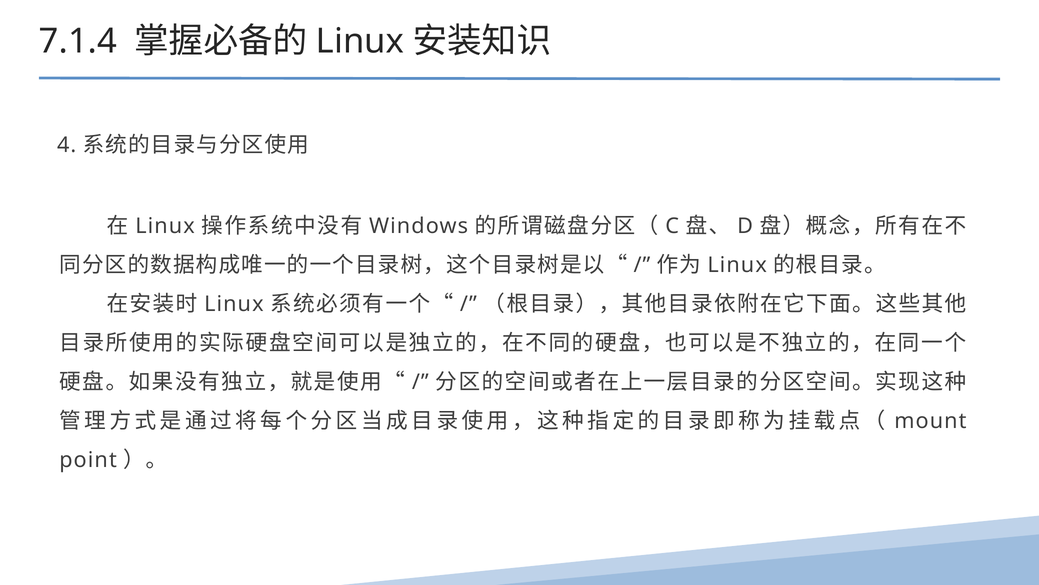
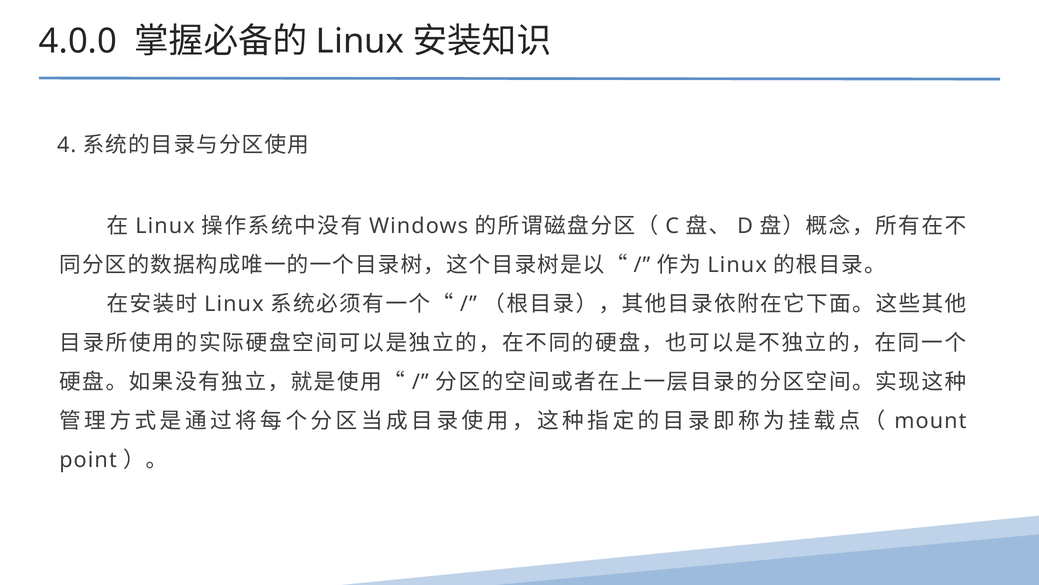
7.1.4: 7.1.4 -> 4.0.0 (78, 41)
